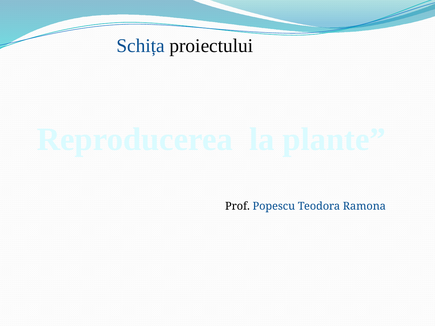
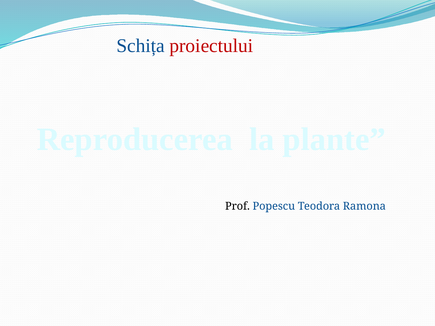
proiectului colour: black -> red (211, 46)
